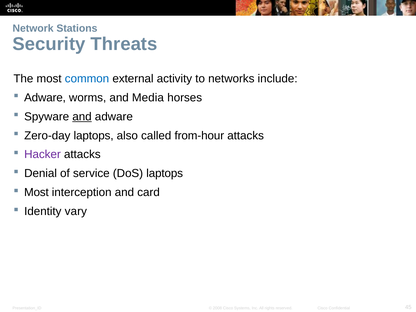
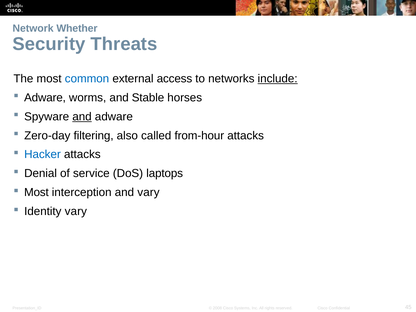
Stations: Stations -> Whether (77, 29)
activity: activity -> access (174, 79)
include underline: none -> present (278, 79)
Media: Media -> Stable (148, 98)
Zero-day laptops: laptops -> filtering (94, 136)
Hacker colour: purple -> blue (43, 154)
and card: card -> vary (148, 192)
